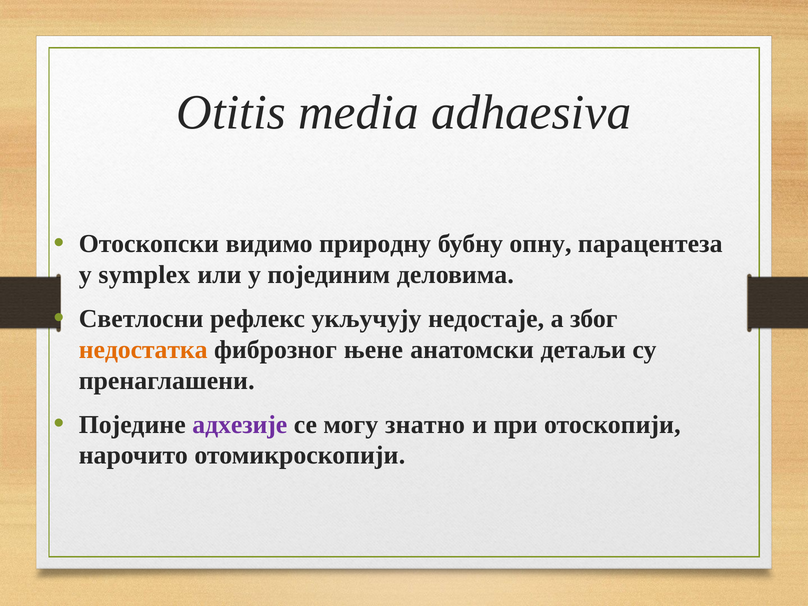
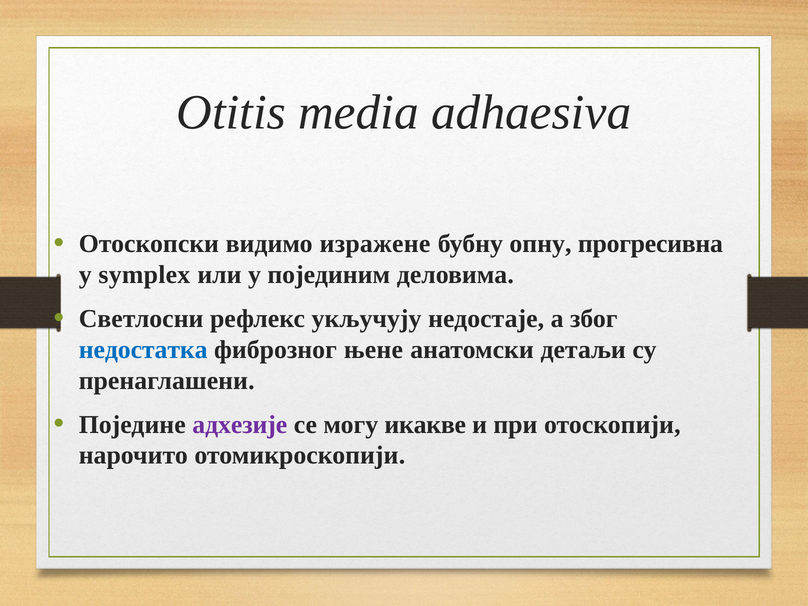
природну: природну -> изражене (375, 244)
парацентеза: парацентеза -> прогресивна (650, 244)
недостатка colour: orange -> blue (143, 350)
знатно: знатно -> икакве (425, 424)
